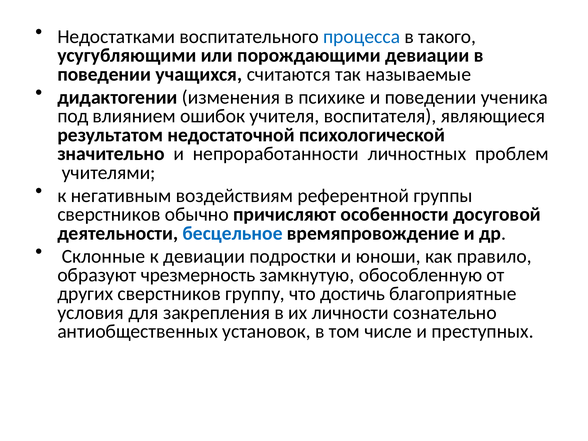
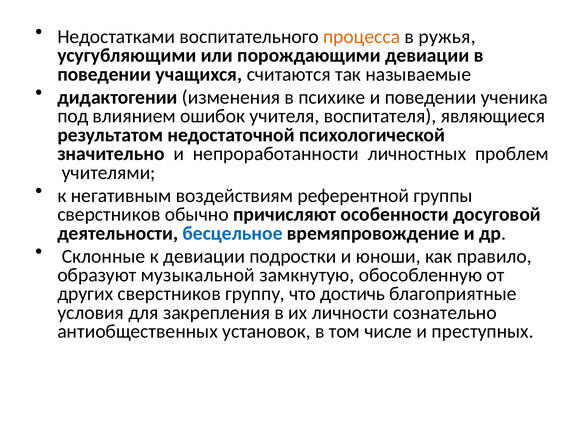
процесса colour: blue -> orange (362, 37)
такого: такого -> ружья (447, 37)
чрезмерность: чрезмерность -> музыкальной (198, 275)
